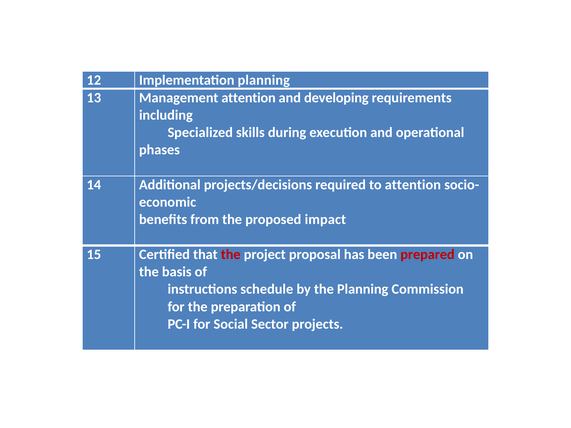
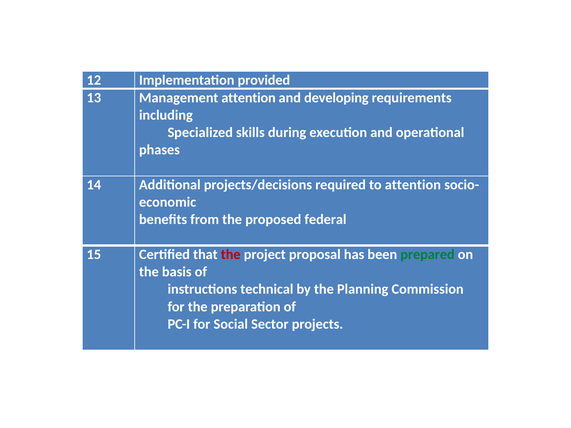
Implementation planning: planning -> provided (264, 80)
impact: impact -> federal (325, 220)
prepared colour: red -> green (428, 255)
schedule: schedule -> technical (267, 289)
